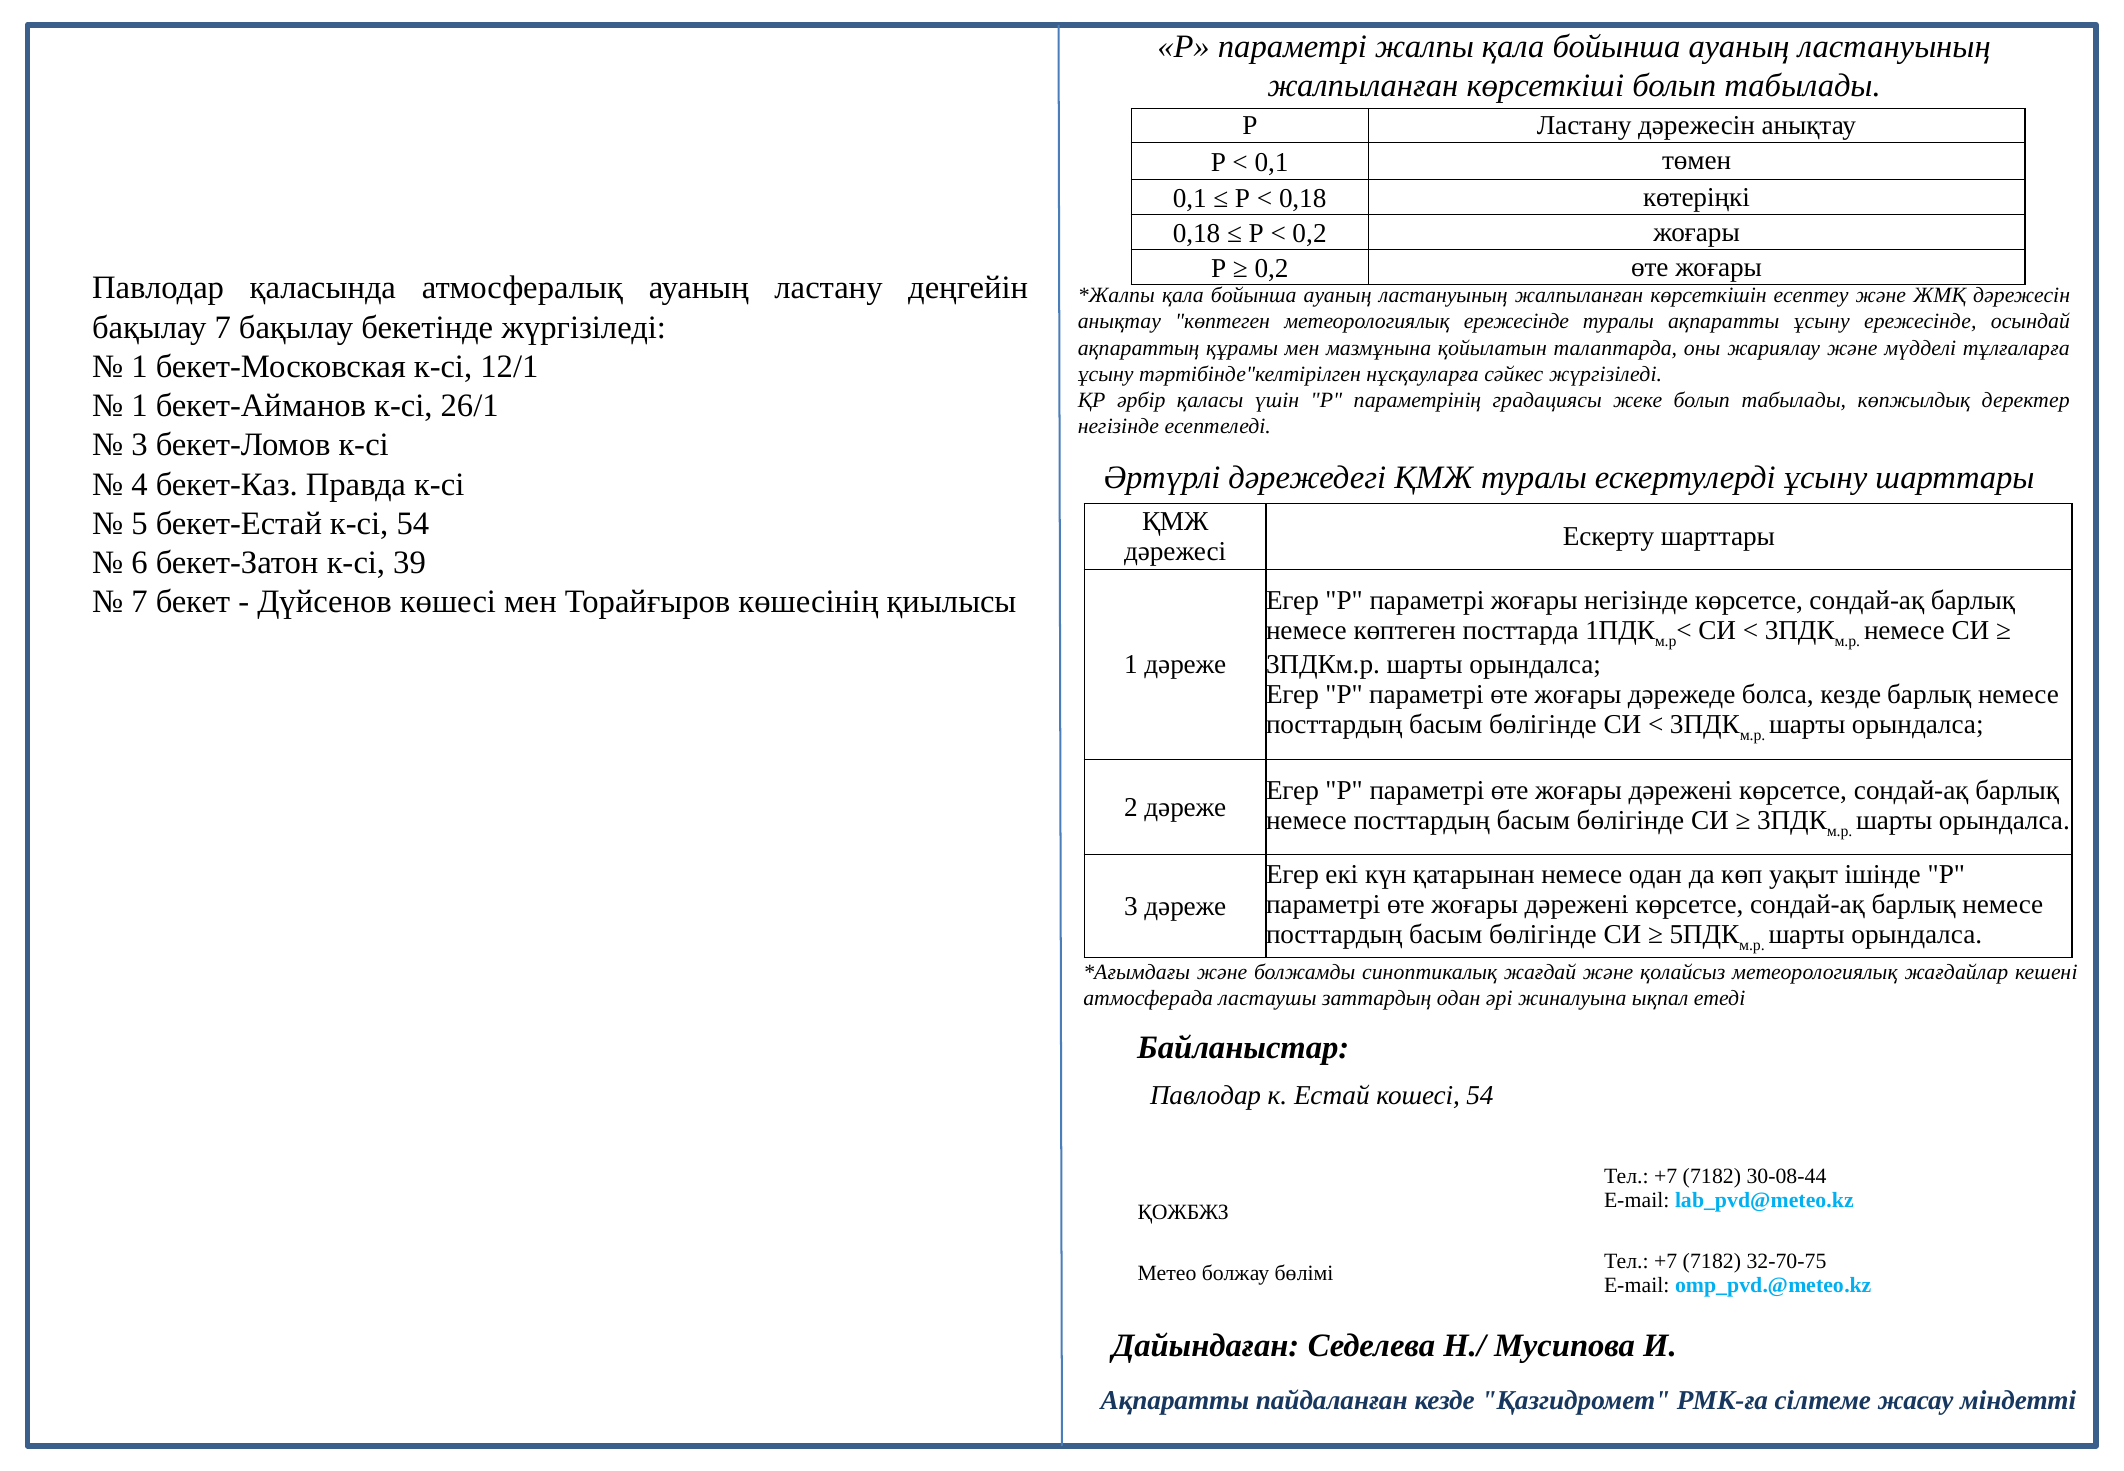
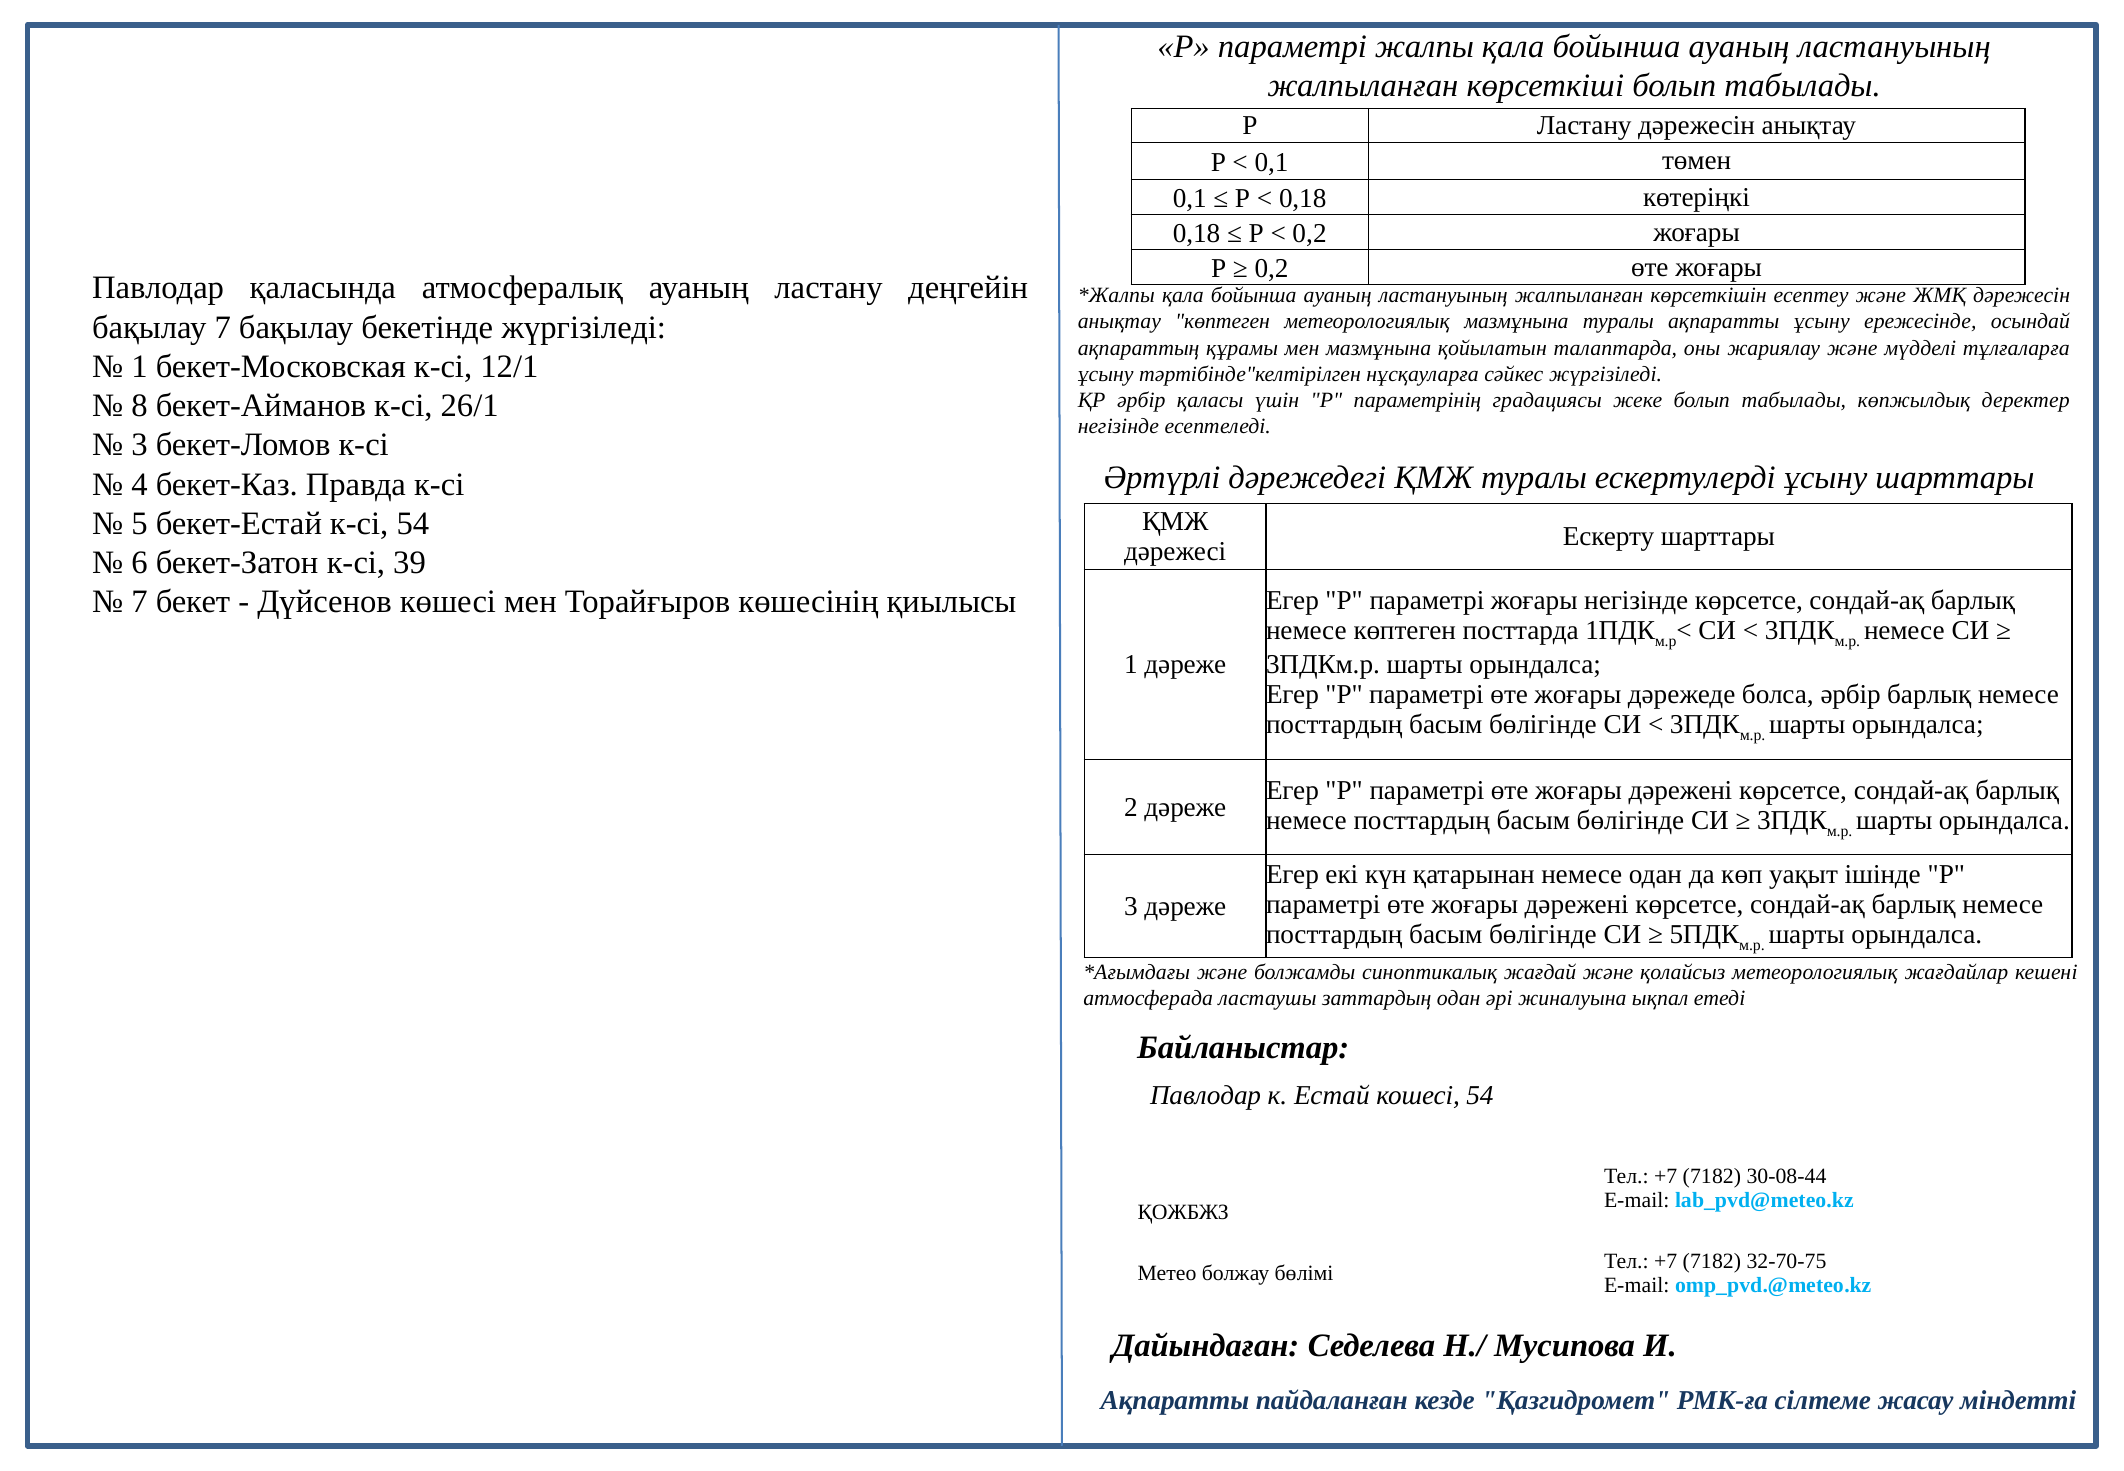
метеорологиялық ережесінде: ережесінде -> мазмұнына (1516, 322)
1: 1 -> 8 (140, 406)
болса кезде: кезде -> әрбір (1851, 694)
